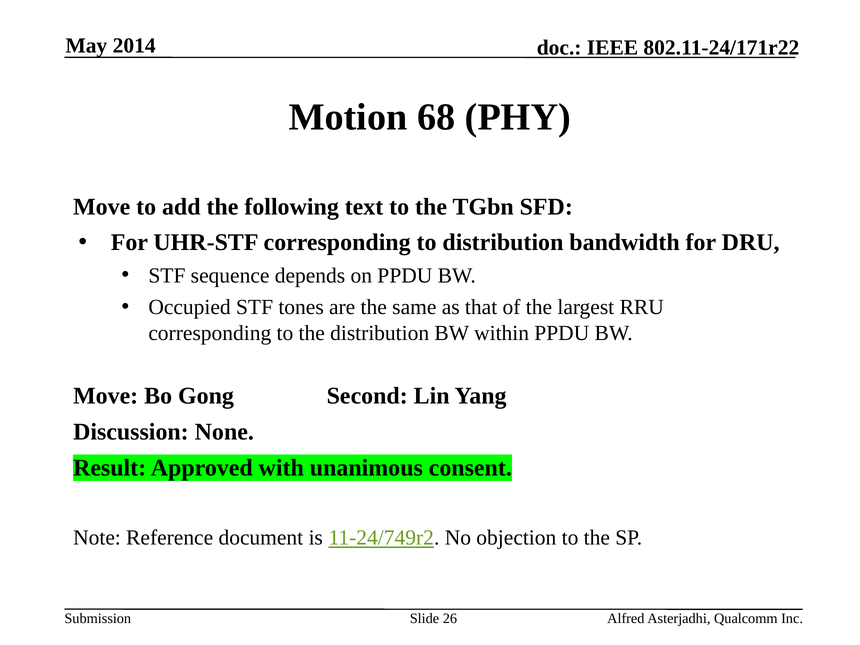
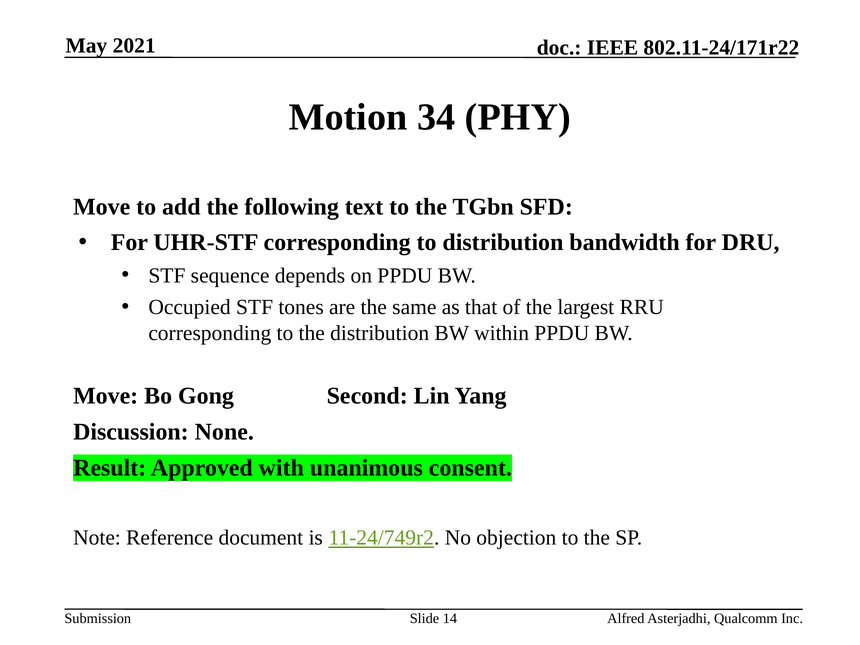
2014: 2014 -> 2021 (134, 46)
68: 68 -> 34 (436, 117)
26: 26 -> 14 (450, 619)
